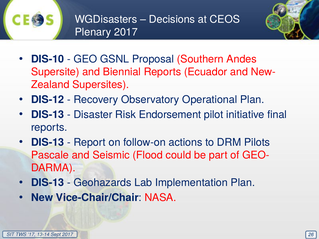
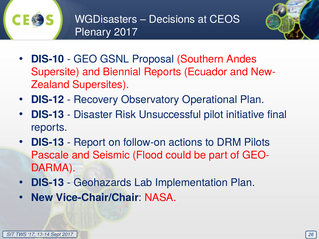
Endorsement: Endorsement -> Unsuccessful (170, 115)
